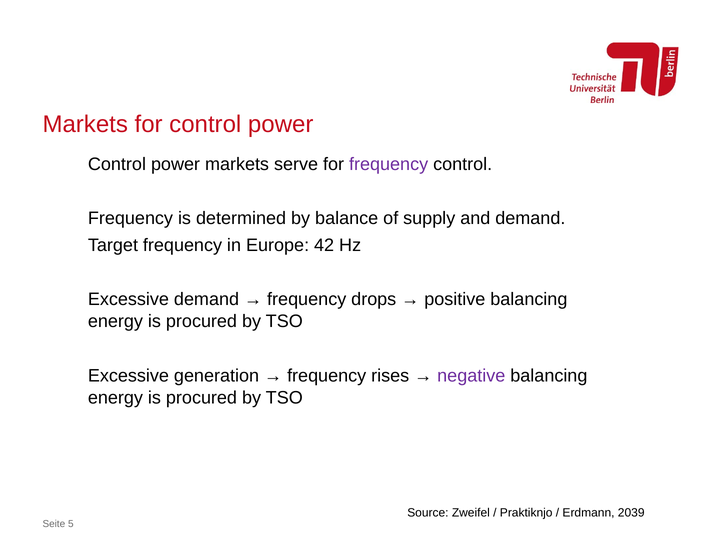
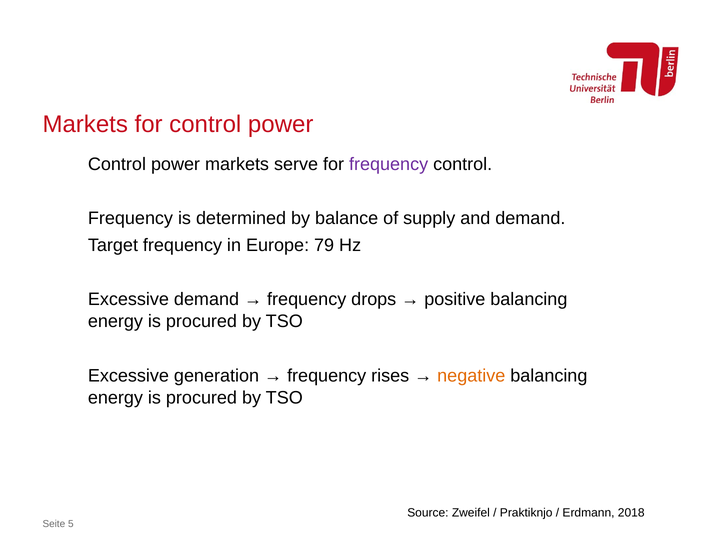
42: 42 -> 79 (324, 245)
negative colour: purple -> orange (471, 375)
2039: 2039 -> 2018 (631, 513)
